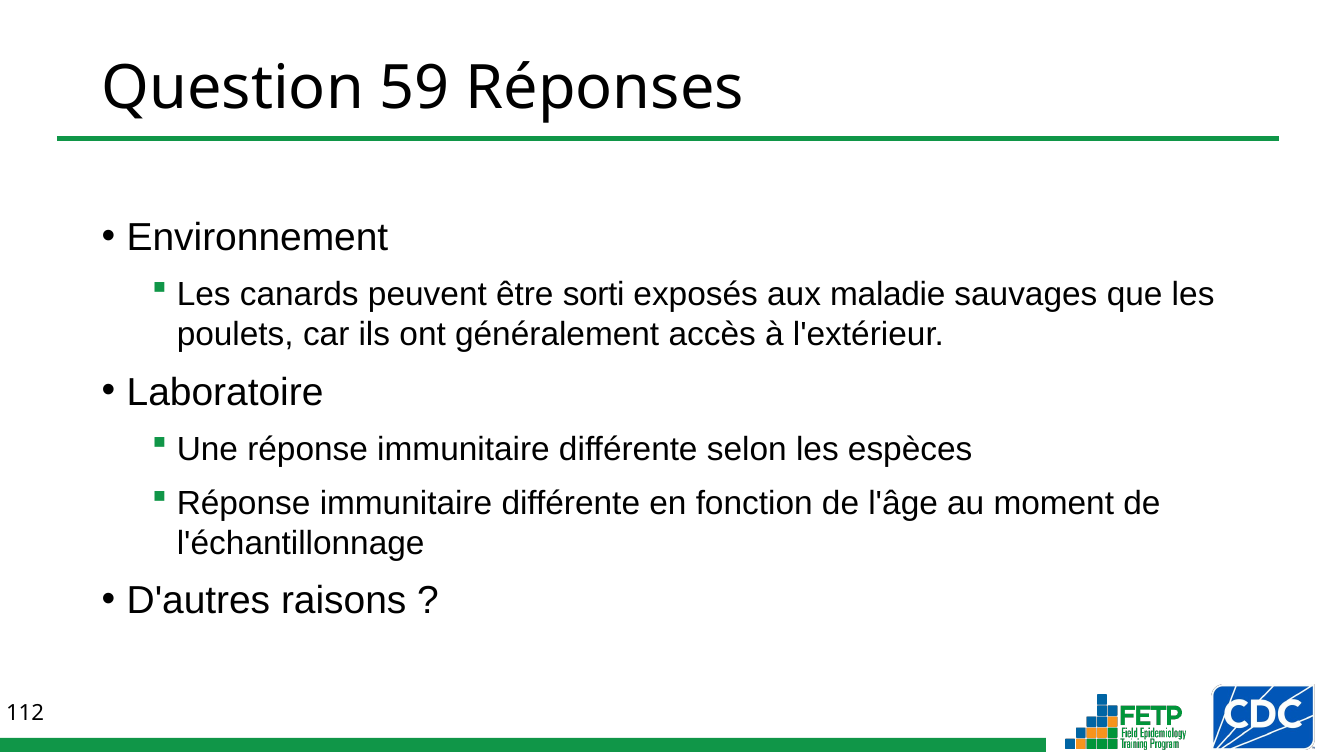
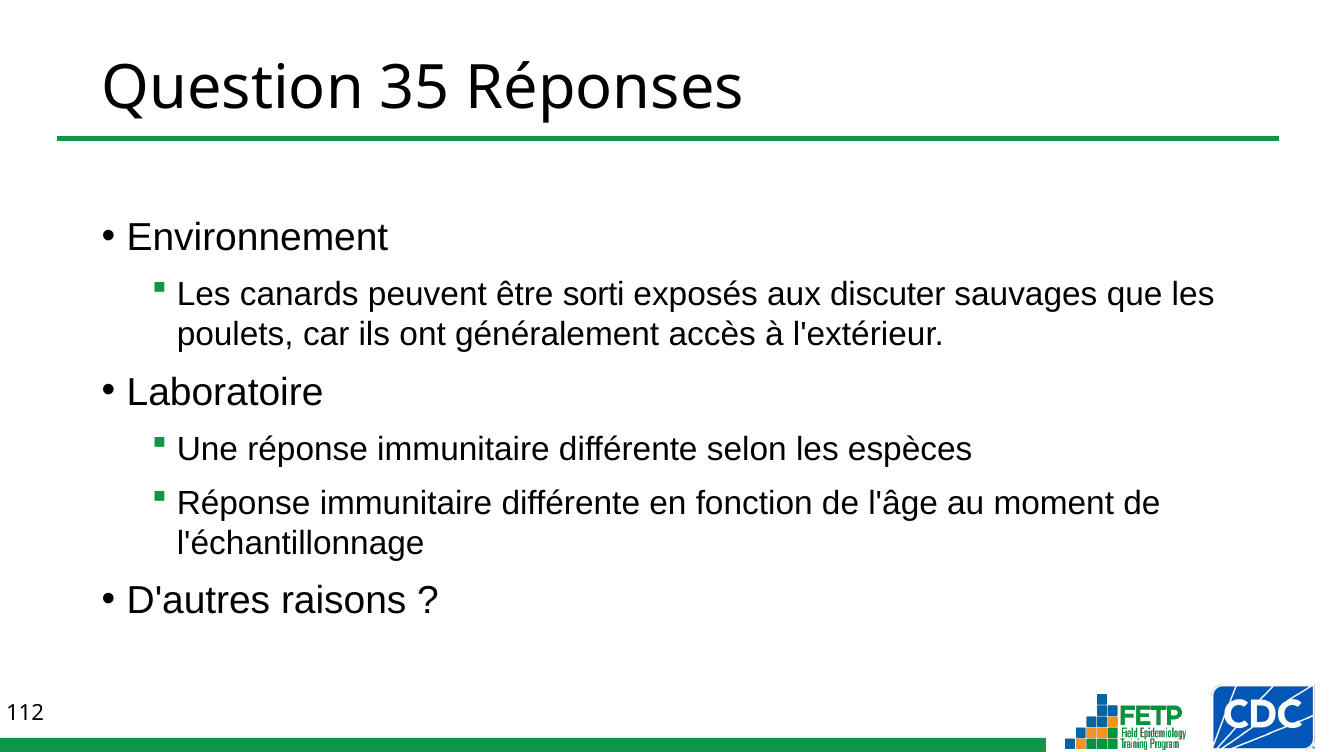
59: 59 -> 35 (415, 88)
maladie: maladie -> discuter (888, 294)
